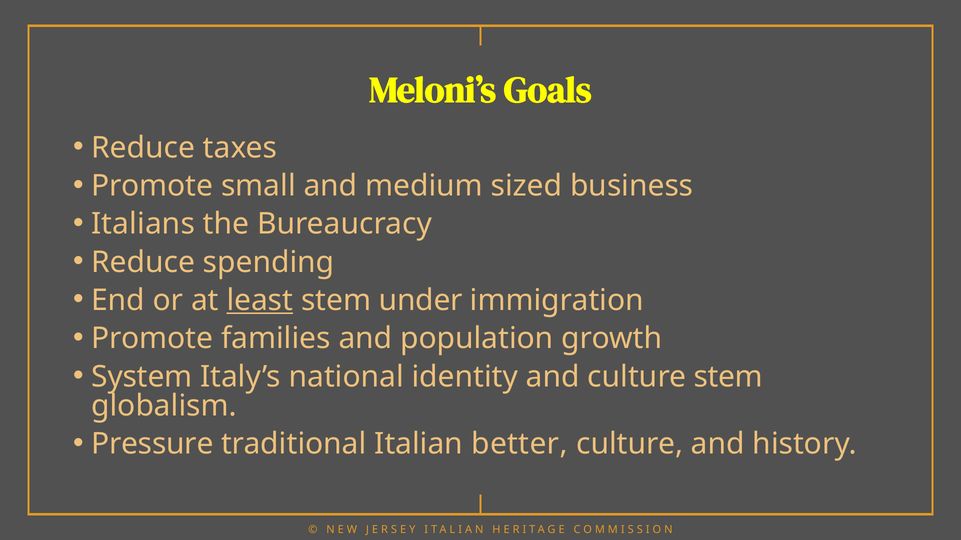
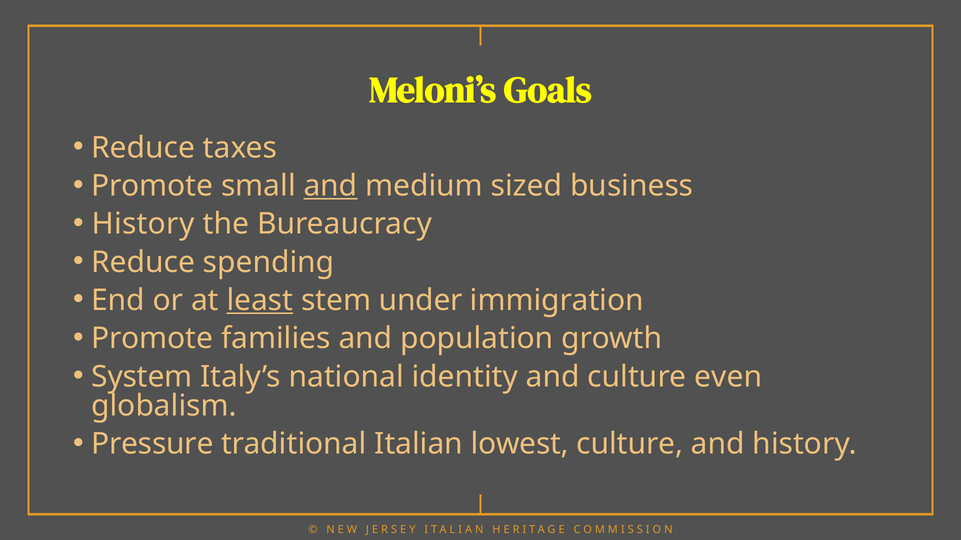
and underline: none -> present (330, 186)
Italians: Italians -> History (143, 224)
culture stem: stem -> even (728, 377)
better: better -> lowest (520, 444)
